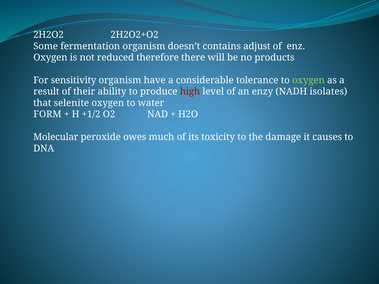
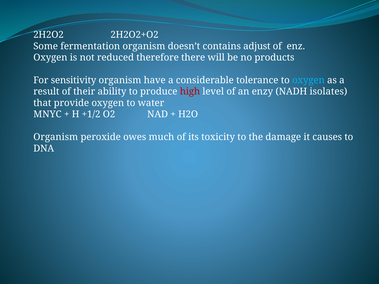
oxygen colour: light green -> light blue (308, 80)
selenite: selenite -> provide (71, 103)
FORM: FORM -> MNYC (47, 114)
Molecular: Molecular -> Organism (56, 137)
